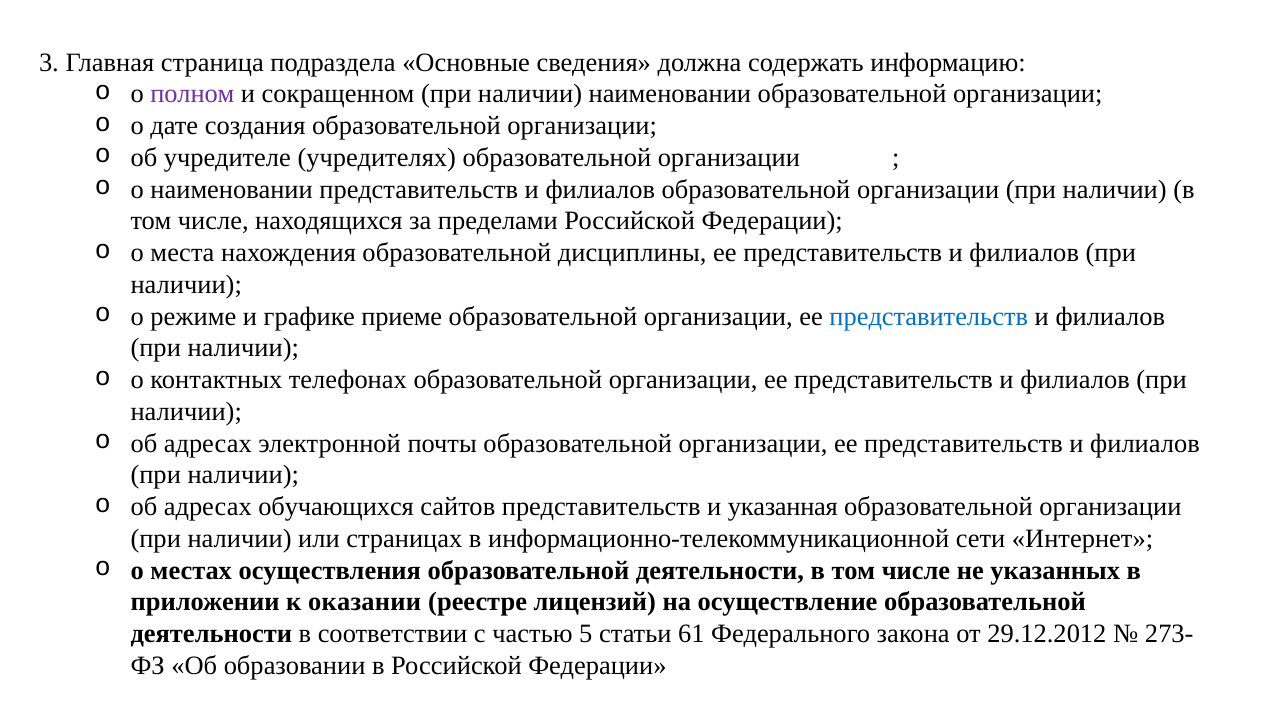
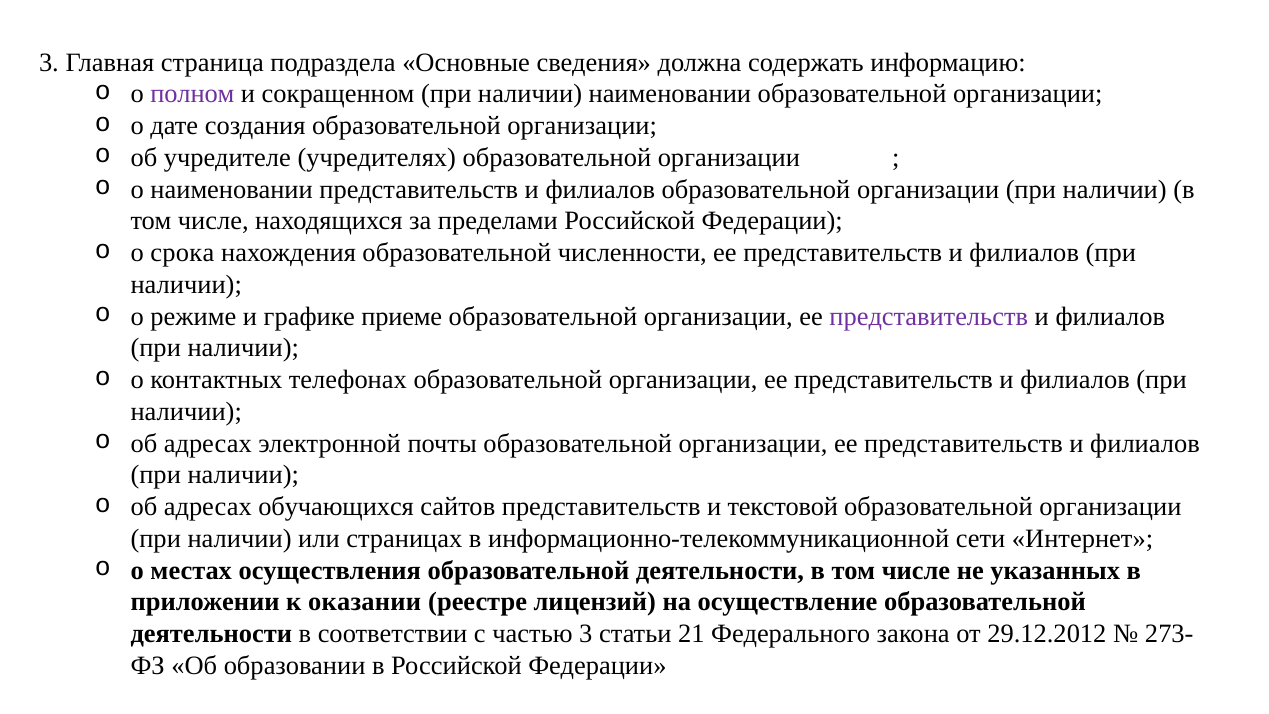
места: места -> срока (182, 253)
дисциплины: дисциплины -> численности (632, 253)
представительств colour: blue -> purple (929, 316)
указанная: указанная -> текстовой (783, 507)
частью 5: 5 -> 3 (586, 634)
61: 61 -> 21 (691, 634)
